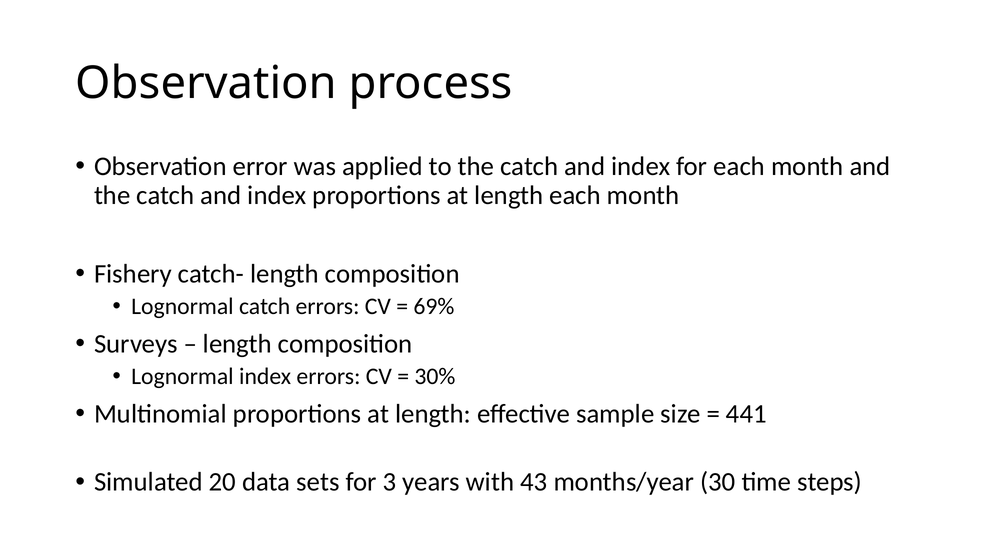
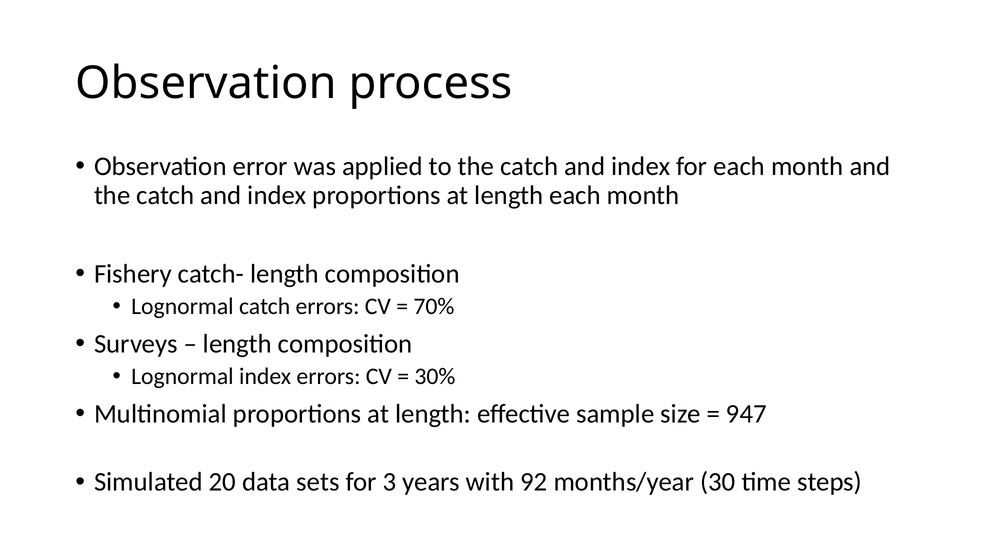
69%: 69% -> 70% (434, 306)
441: 441 -> 947 (746, 414)
43: 43 -> 92 (534, 482)
